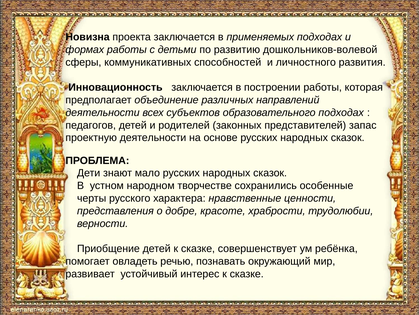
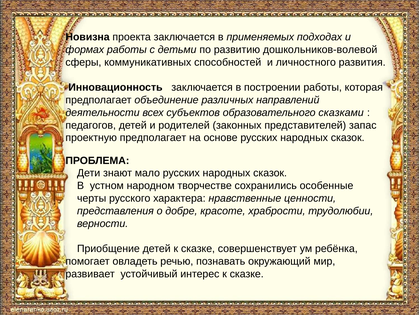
образовательного подходах: подходах -> сказками (341, 112)
проектную деятельности: деятельности -> предполагает (153, 137)
